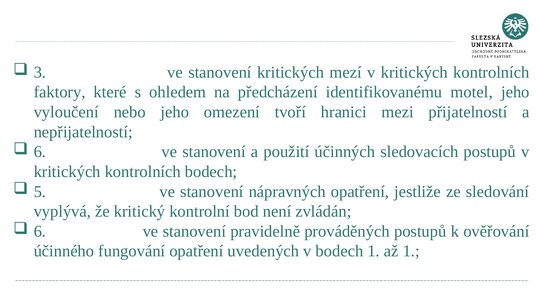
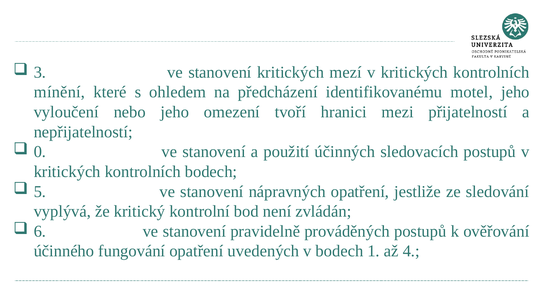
faktory: faktory -> mínění (60, 92)
6: 6 -> 0 (40, 152)
až 1: 1 -> 4 (411, 251)
